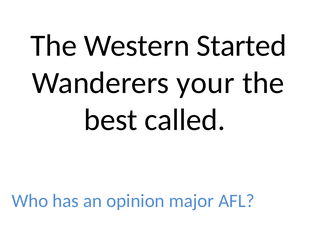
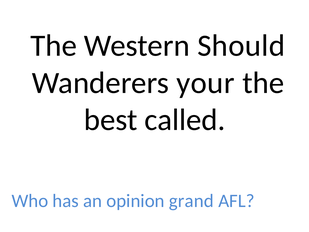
Started: Started -> Should (241, 46)
major: major -> grand (191, 201)
